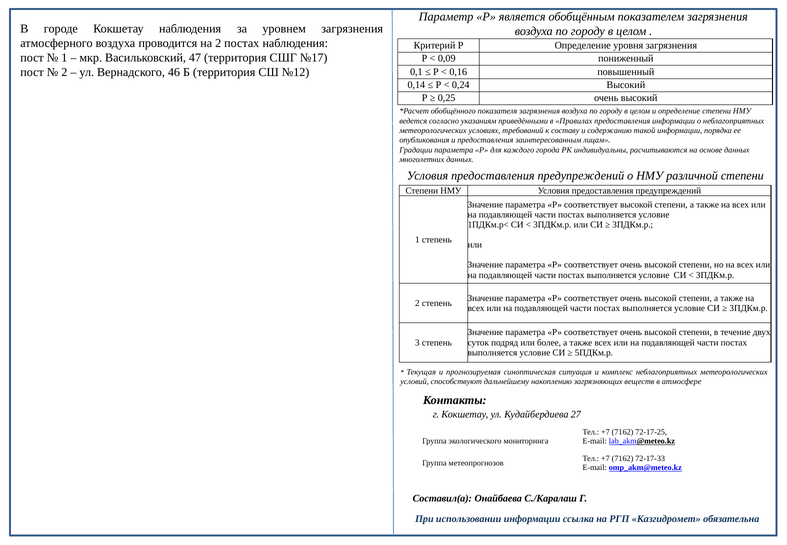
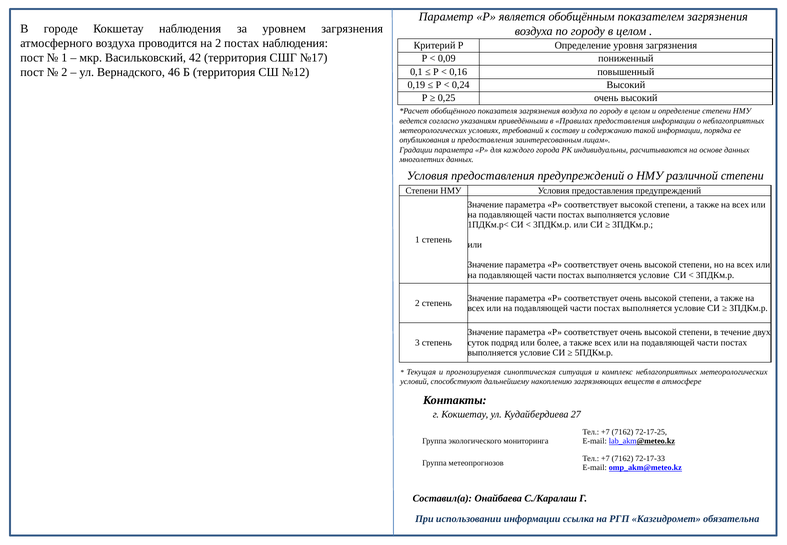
47: 47 -> 42 (195, 58)
0,14: 0,14 -> 0,19 (416, 85)
